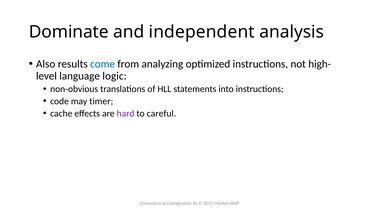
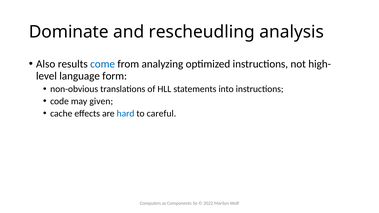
independent: independent -> rescheudling (202, 32)
logic: logic -> form (115, 76)
timer: timer -> given (101, 101)
hard colour: purple -> blue (126, 113)
